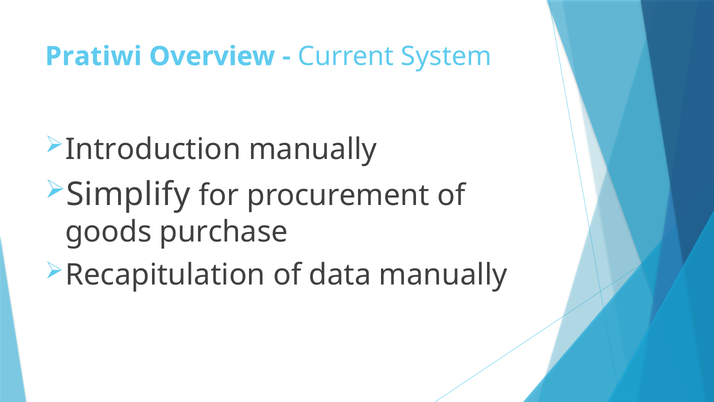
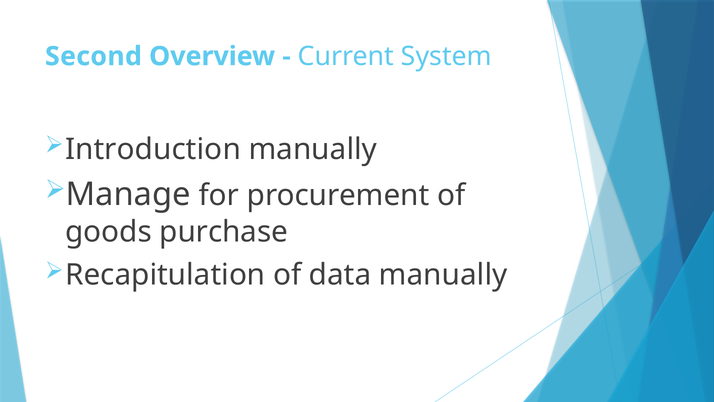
Pratiwi: Pratiwi -> Second (93, 56)
Simplify: Simplify -> Manage (128, 194)
